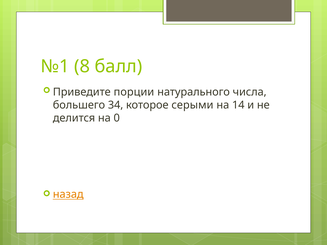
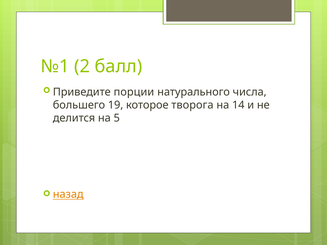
8: 8 -> 2 (82, 66)
34: 34 -> 19 (116, 105)
серыми: серыми -> творога (192, 105)
0: 0 -> 5 (117, 118)
